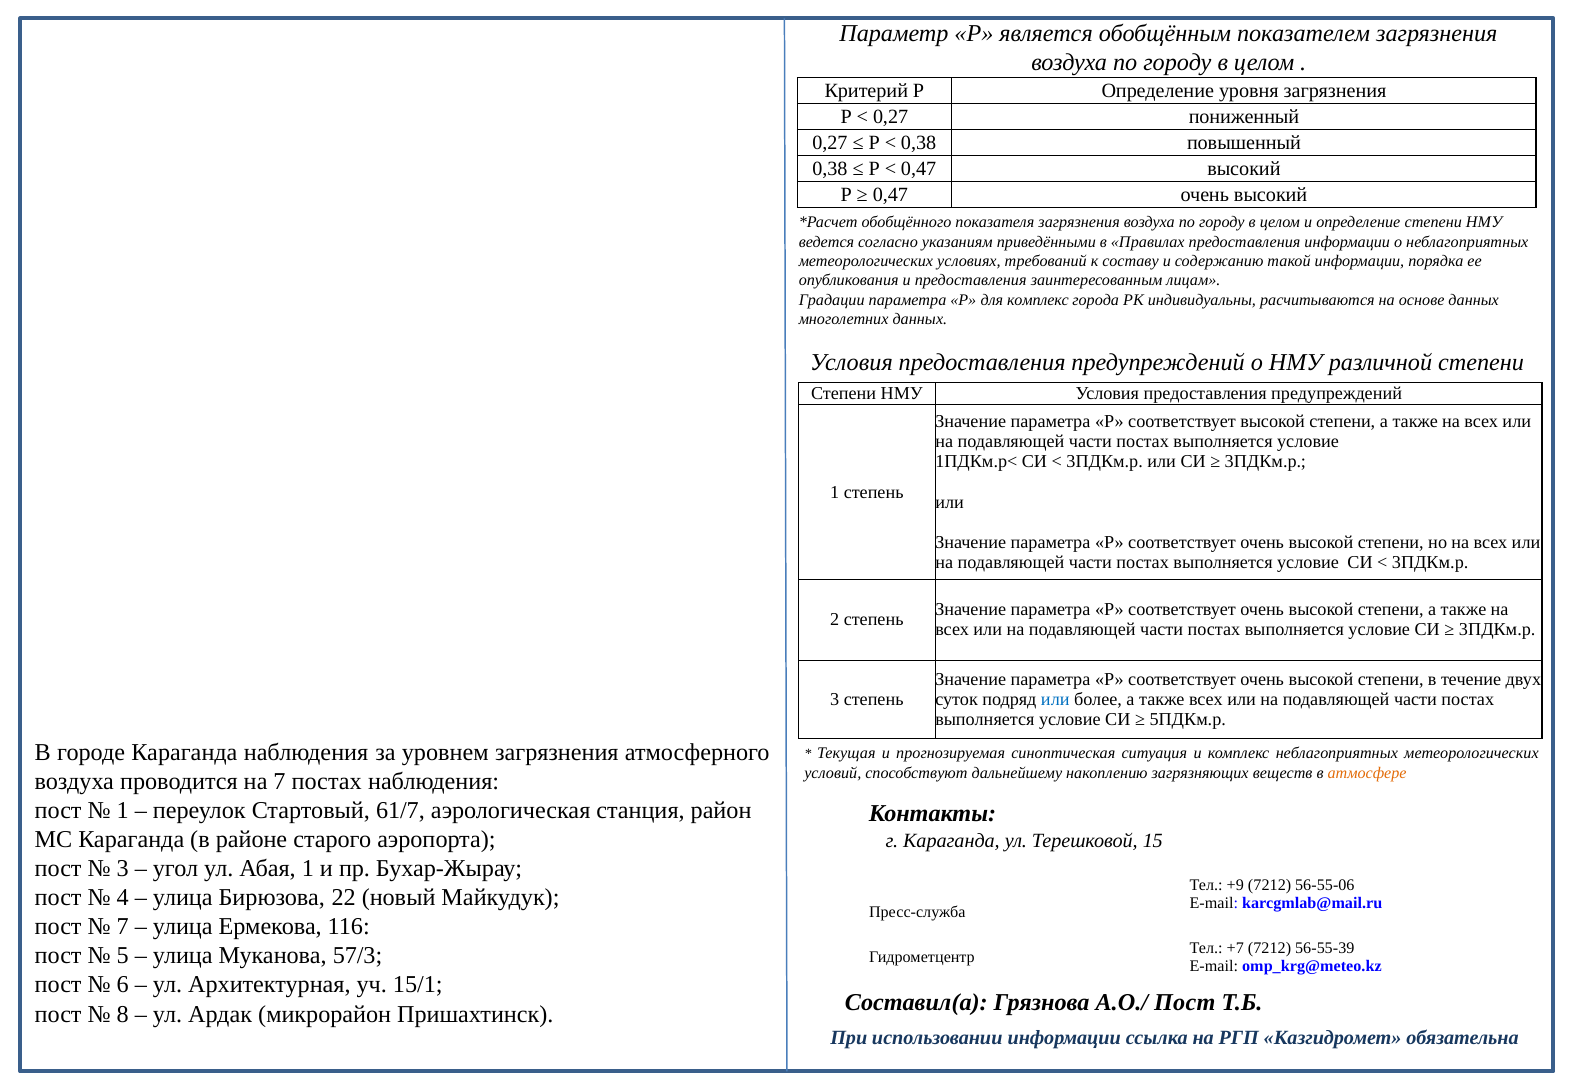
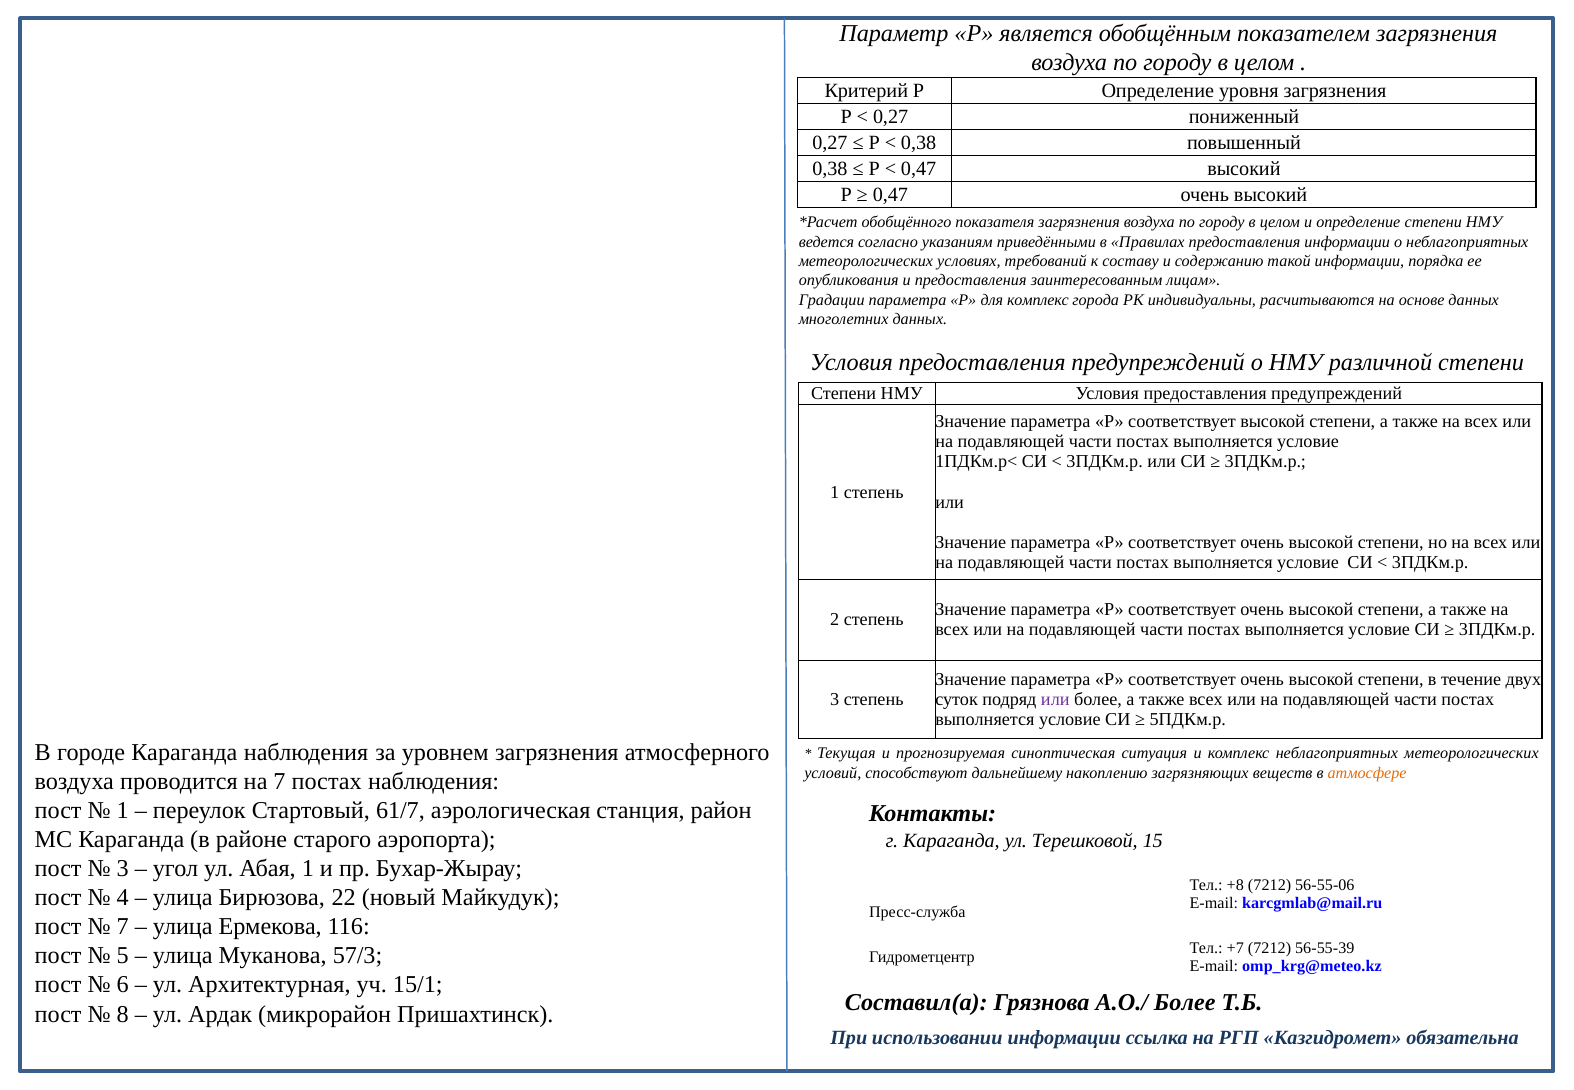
или colour: blue -> purple (1055, 699)
+9: +9 -> +8 (1235, 885)
А.О./ Пост: Пост -> Более (1185, 1002)
